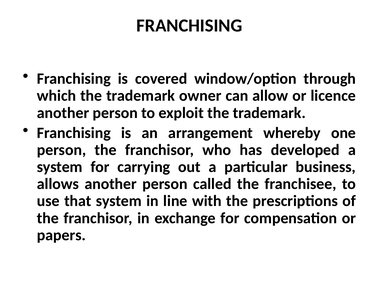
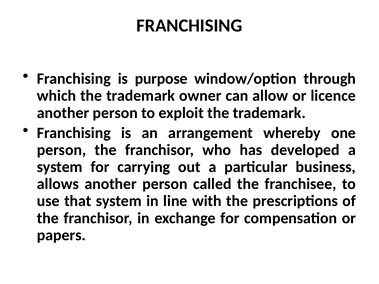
covered: covered -> purpose (161, 79)
